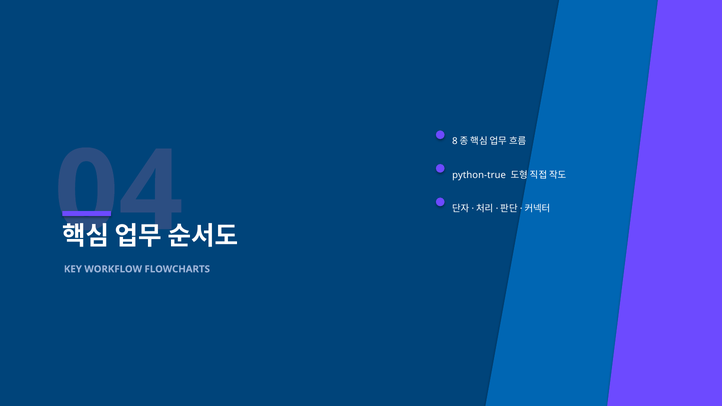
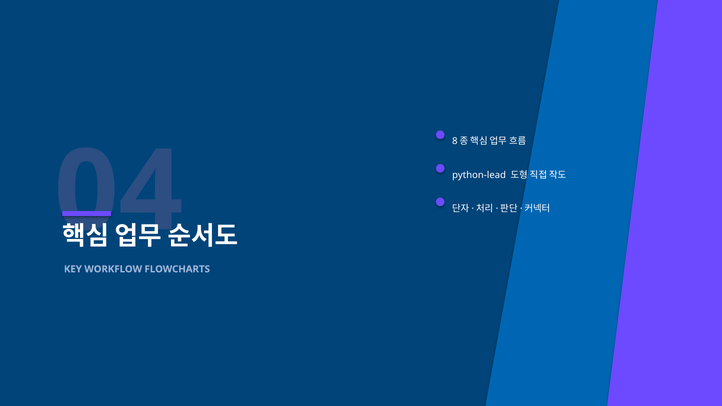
python-true: python-true -> python-lead (479, 175)
